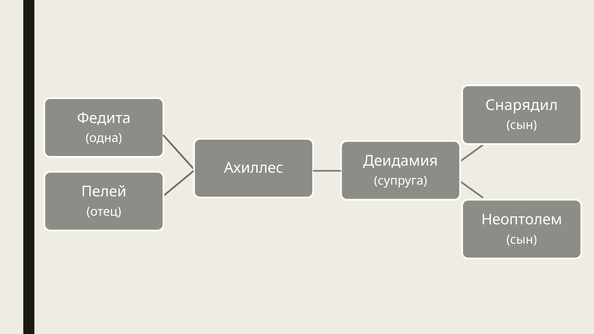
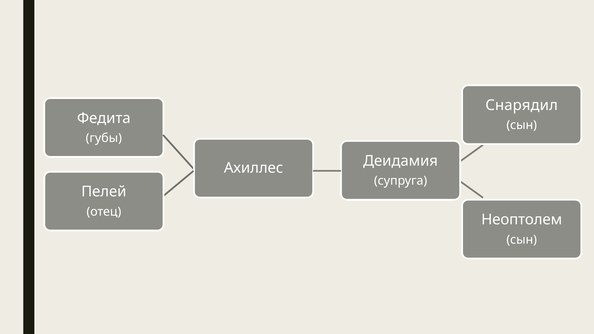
одна: одна -> губы (104, 138)
